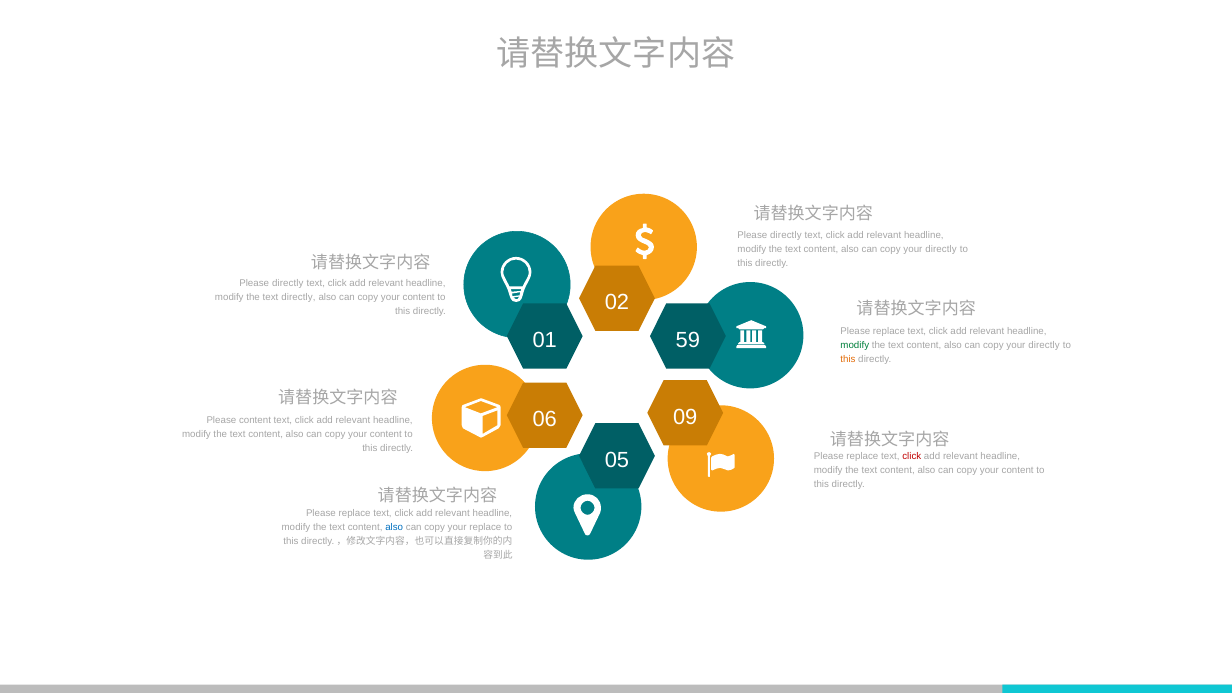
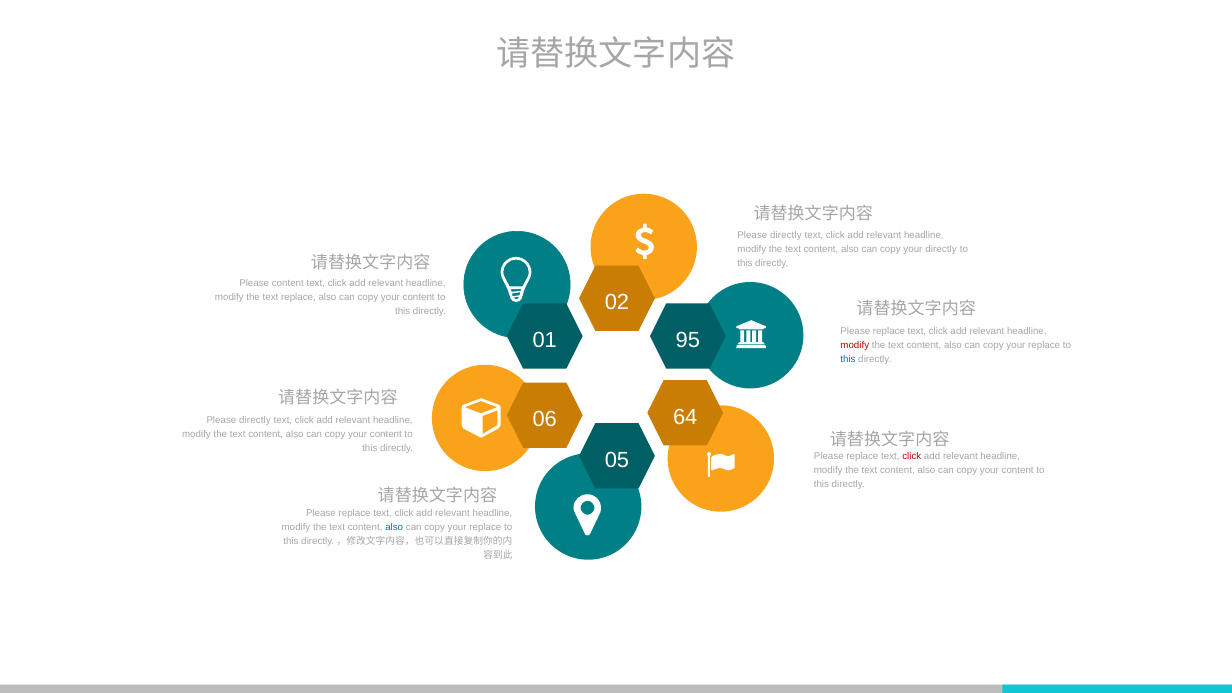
directly: directly -> content (288, 283)
text directly: directly -> replace (298, 297)
59: 59 -> 95 (688, 340)
modify colour: green -> red (855, 345)
directly: directly -> replace (1044, 345)
this colour: orange -> blue (848, 359)
09: 09 -> 64 (685, 417)
content: content -> directly (255, 420)
